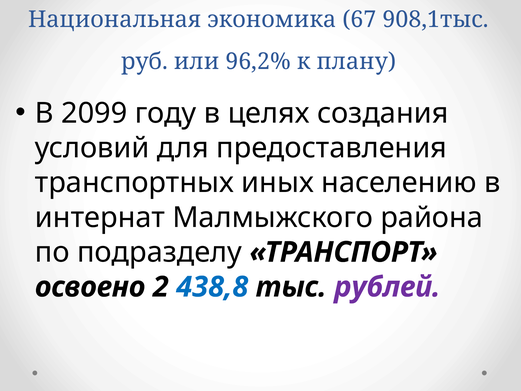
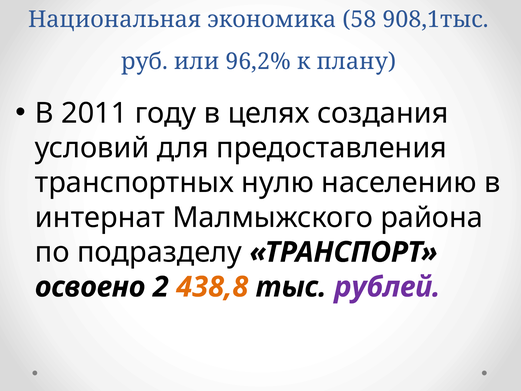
67: 67 -> 58 (360, 20)
2099: 2099 -> 2011 (94, 113)
иных: иных -> нулю (278, 183)
438,8 colour: blue -> orange (212, 287)
